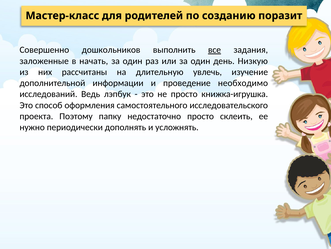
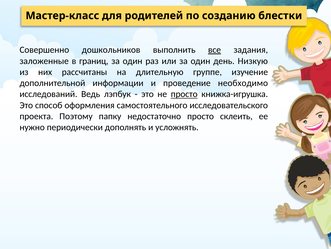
поразит: поразит -> блестки (280, 16)
начать: начать -> границ (94, 61)
увлечь: увлечь -> группе (207, 72)
просто underline: none -> present (184, 94)
